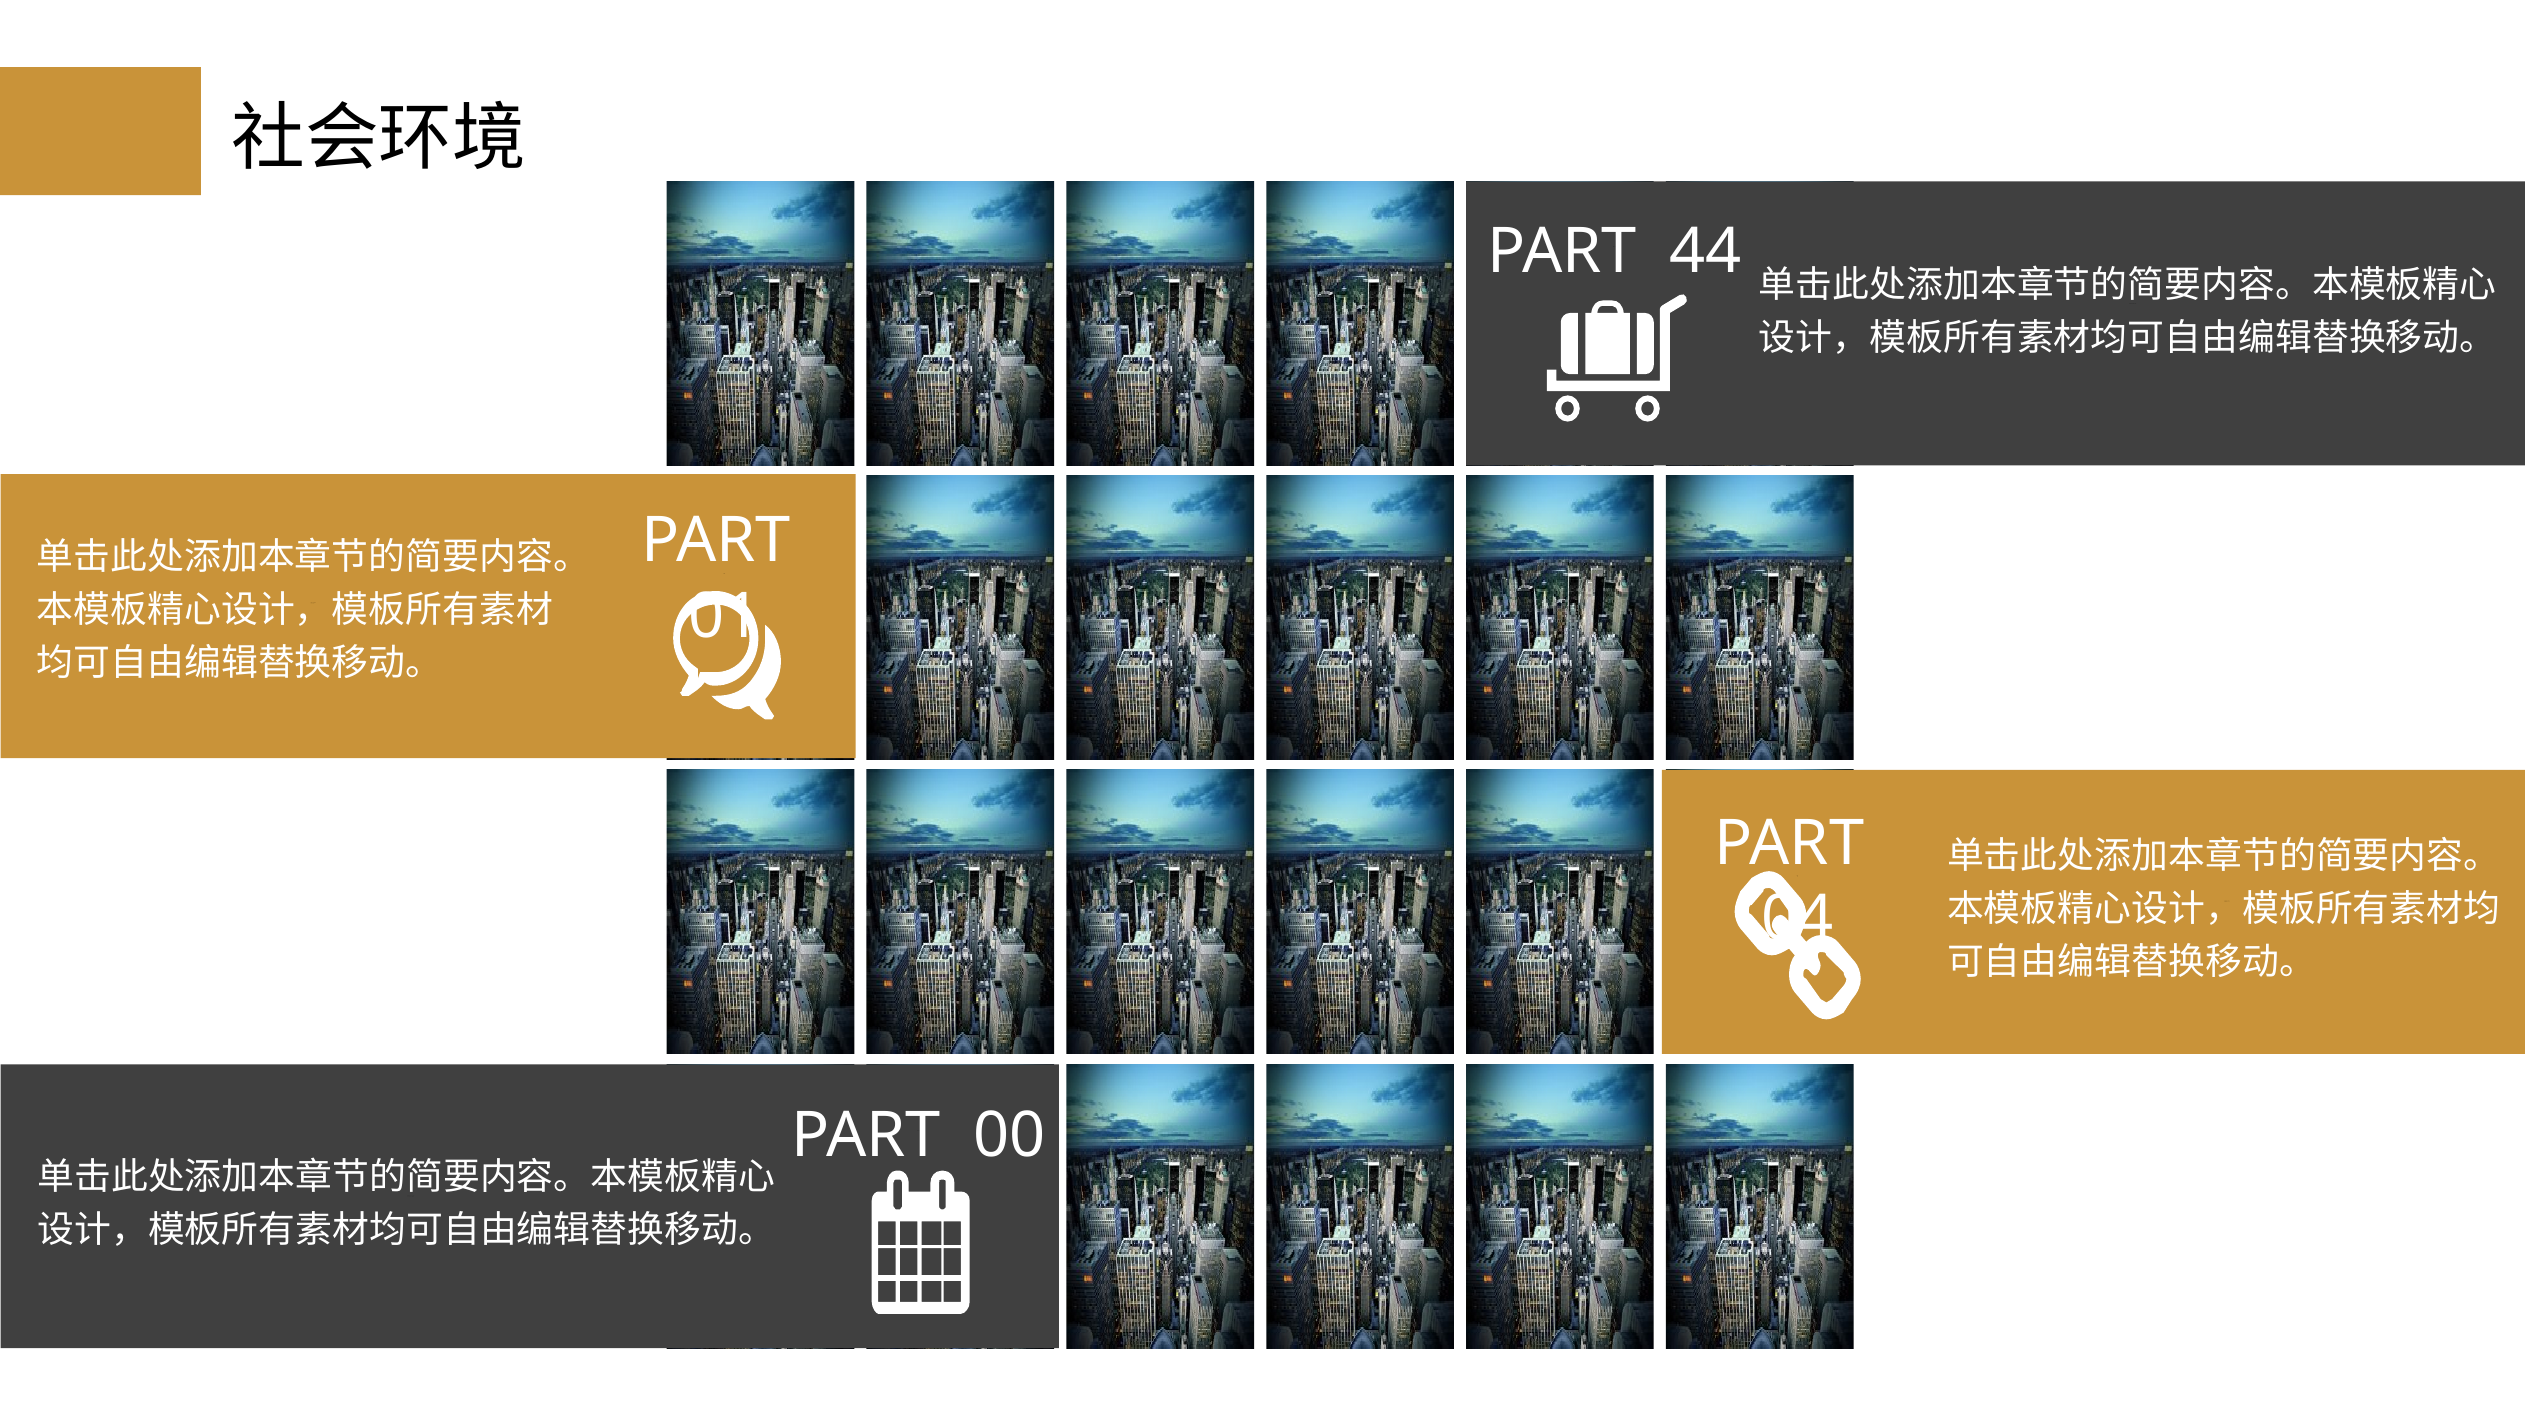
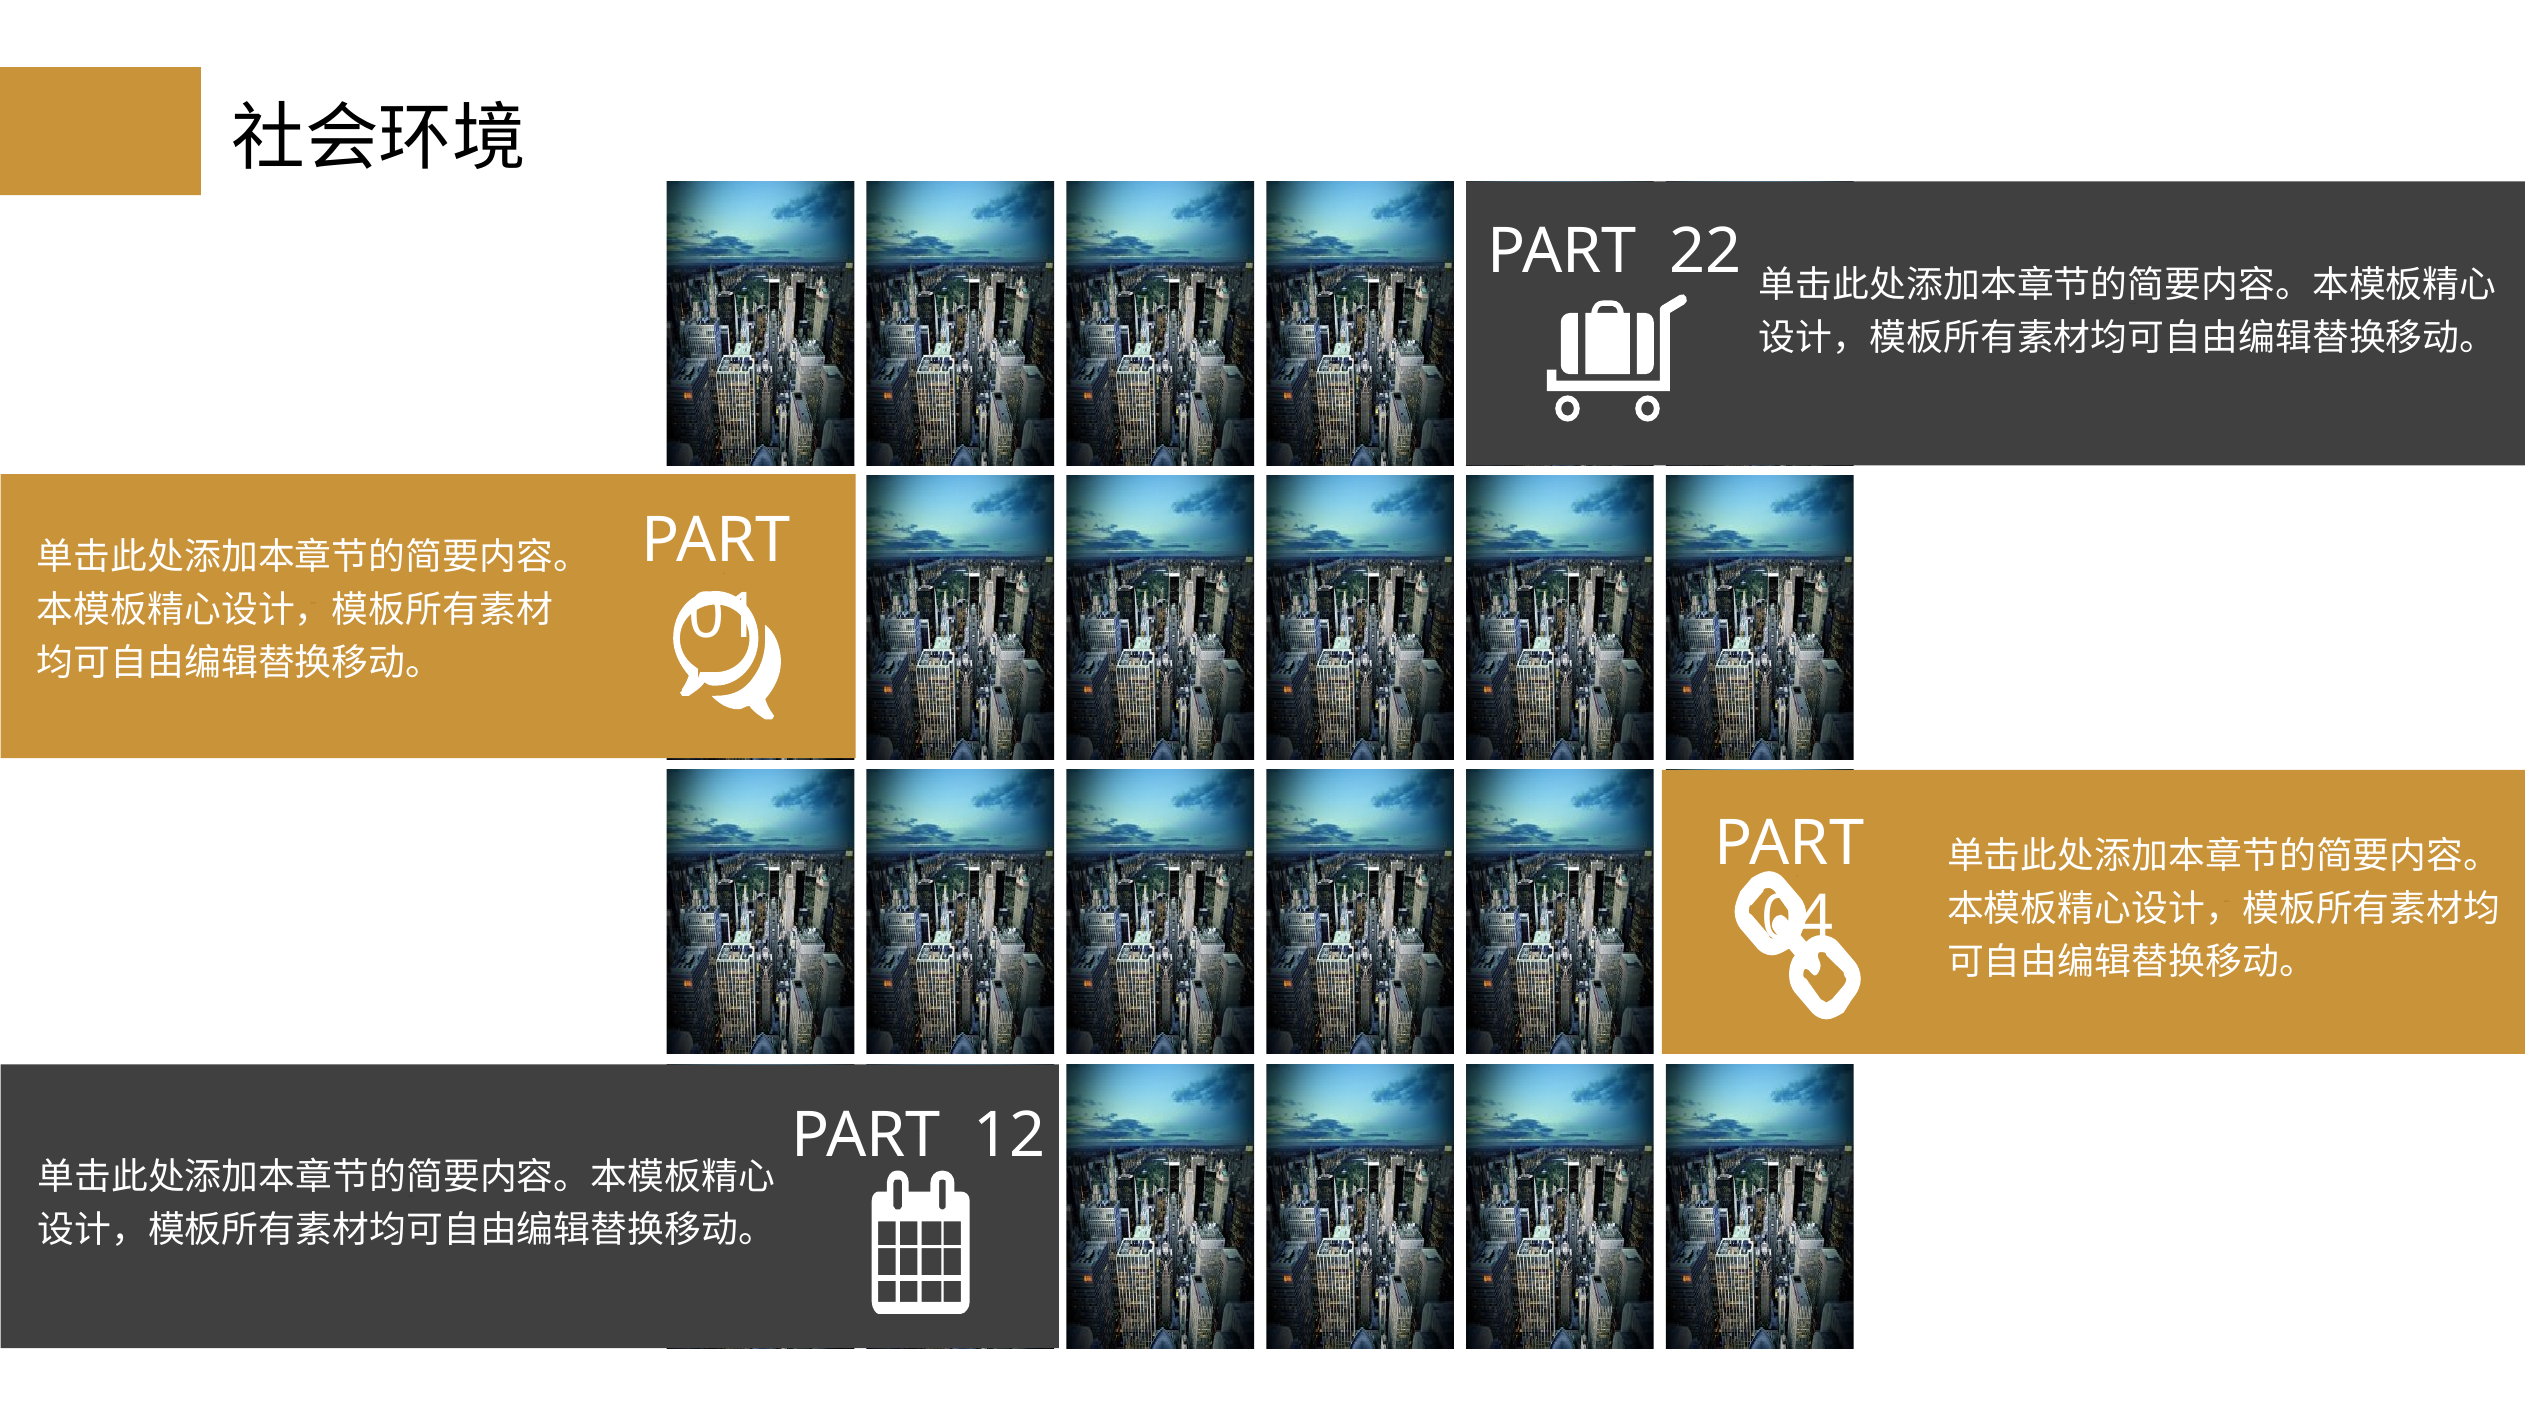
44: 44 -> 22 (1706, 251)
00: 00 -> 12 (1010, 1136)
